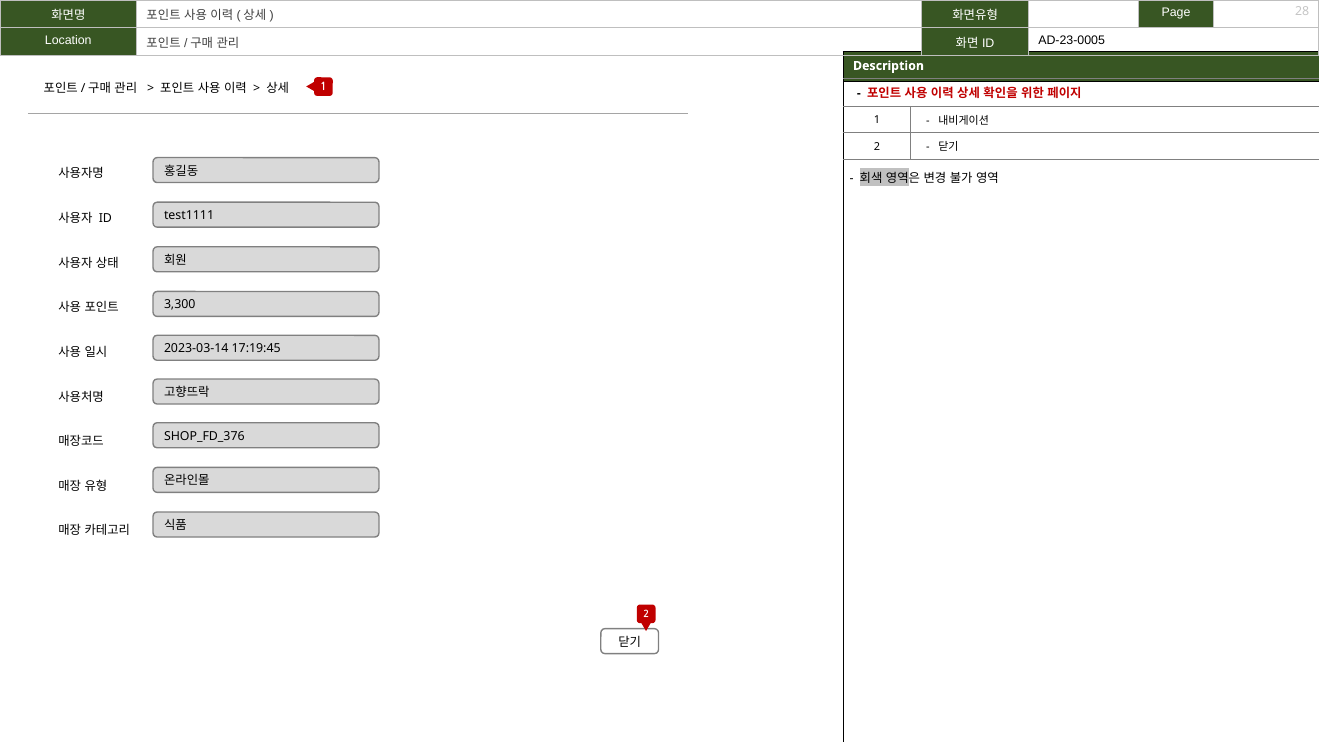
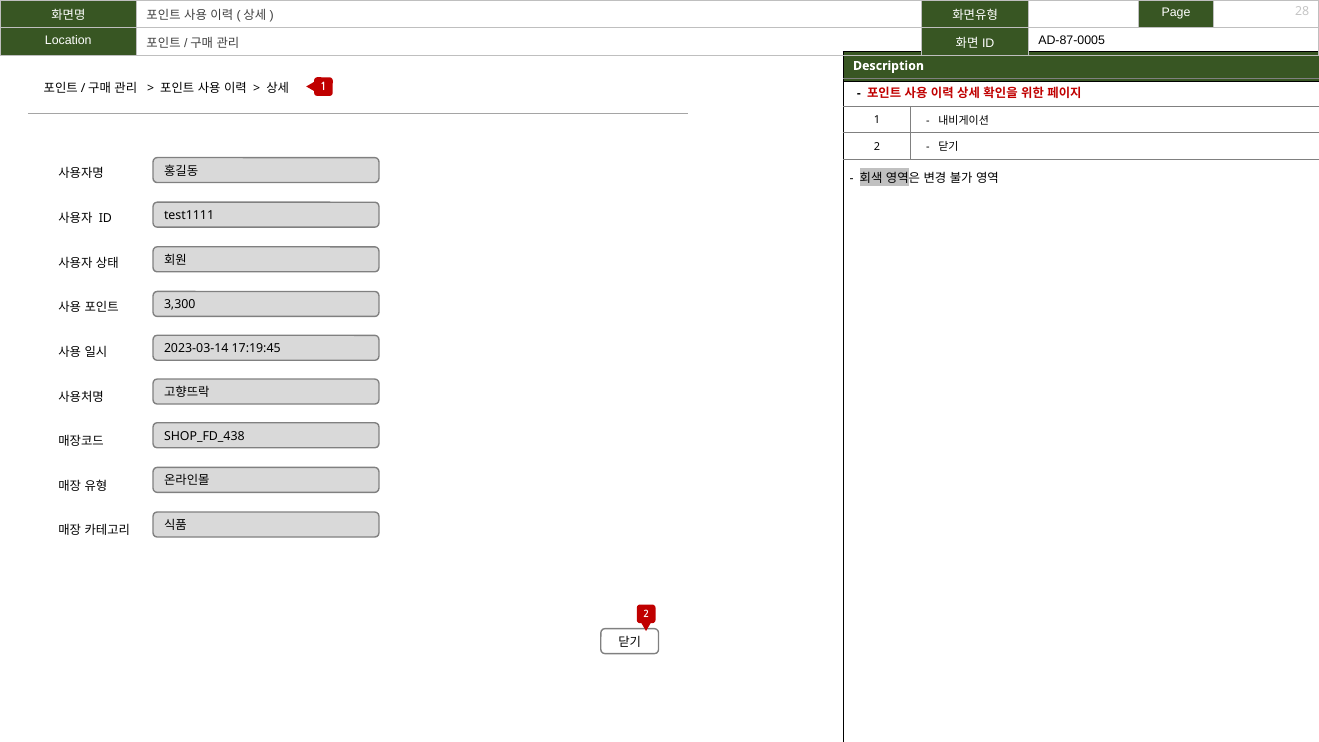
AD-23-0005: AD-23-0005 -> AD-87-0005 (1072, 40)
SHOP_FD_376: SHOP_FD_376 -> SHOP_FD_438 (204, 436)
